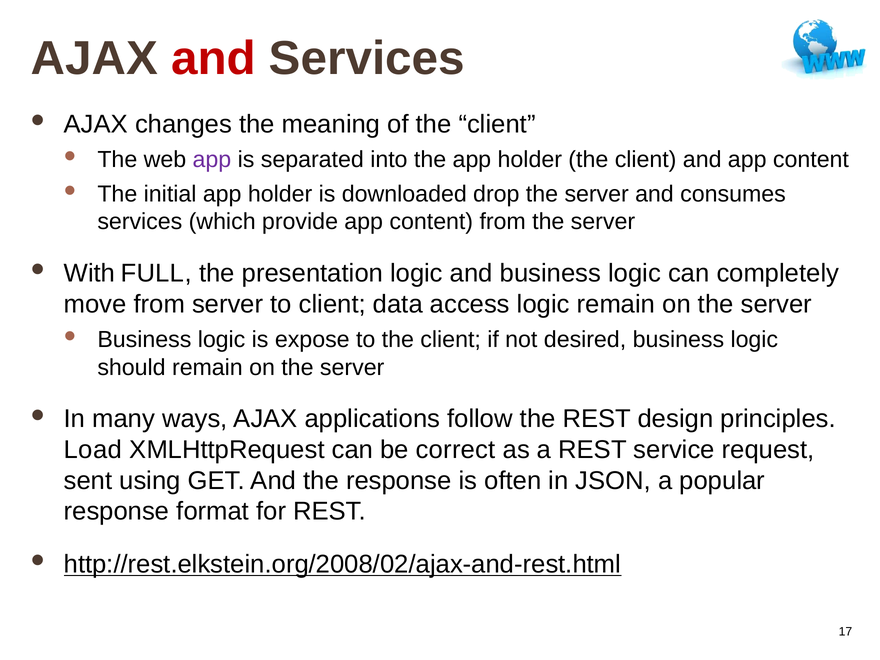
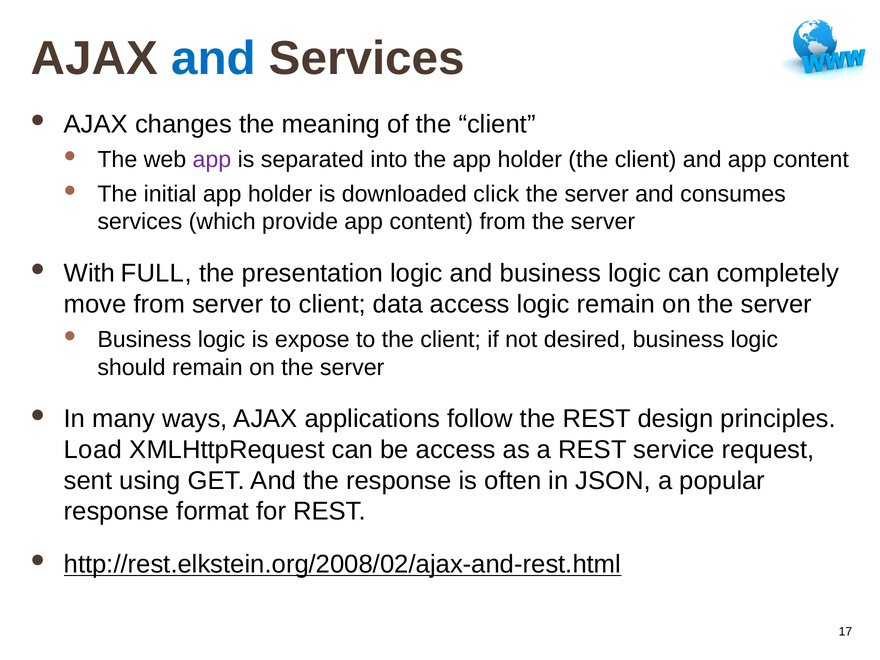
and colour: red -> blue (213, 58)
drop: drop -> click (496, 194)
be correct: correct -> access (456, 450)
